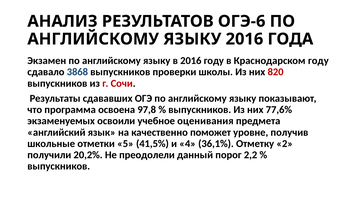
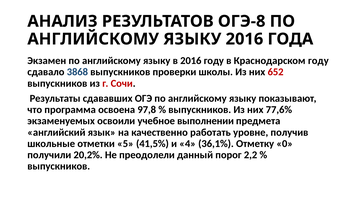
ОГЭ-6: ОГЭ-6 -> ОГЭ-8 (242, 21)
820: 820 -> 652 (276, 72)
оценивания: оценивания -> выполнении (206, 121)
поможет: поможет -> работать (210, 132)
2: 2 -> 0 (285, 144)
